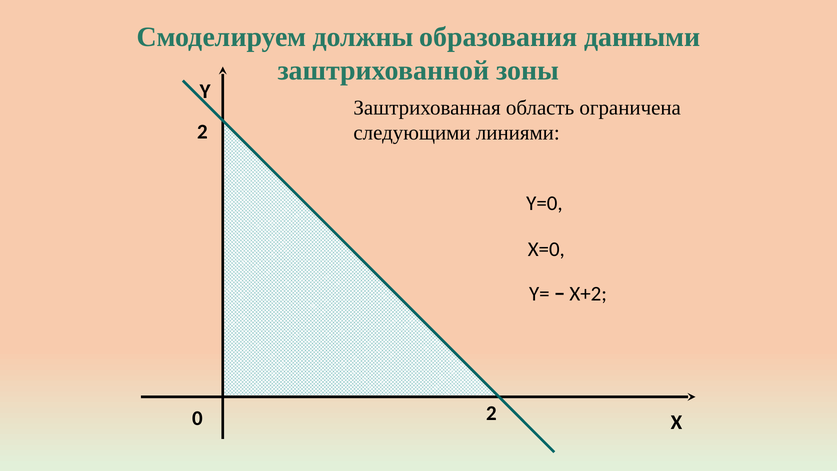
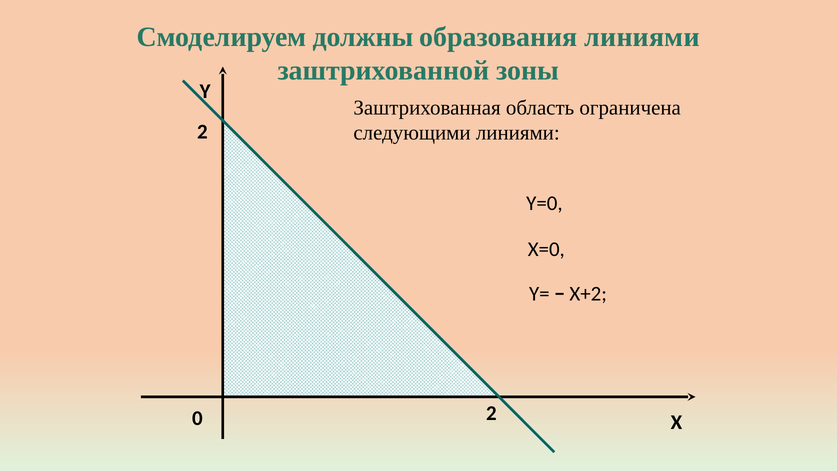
образования данными: данными -> линиями (642, 37)
